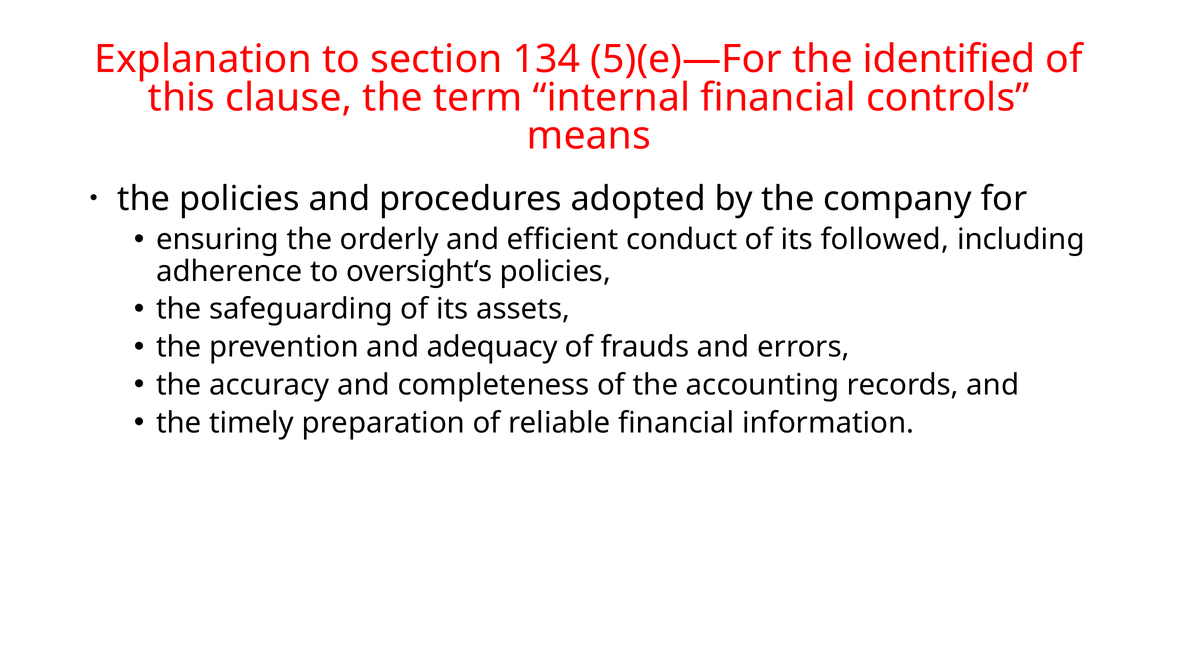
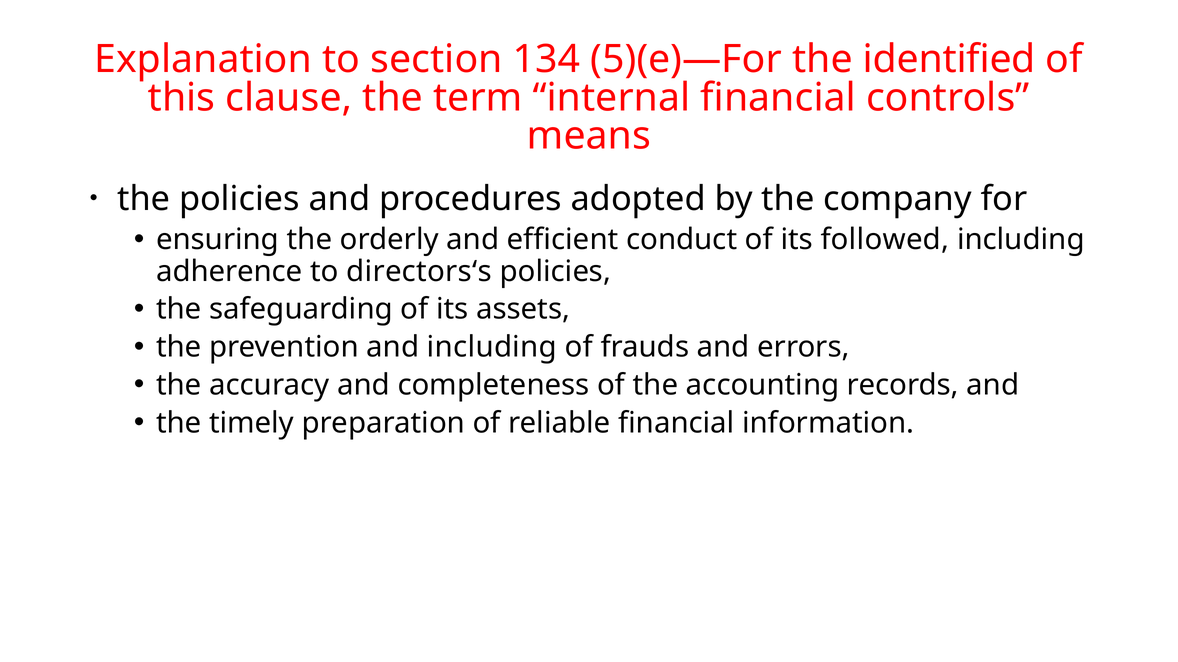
oversight‘s: oversight‘s -> directors‘s (419, 272)
and adequacy: adequacy -> including (492, 347)
